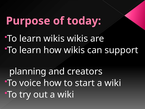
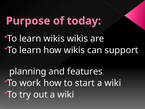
creators: creators -> features (85, 71)
voice: voice -> work (30, 83)
